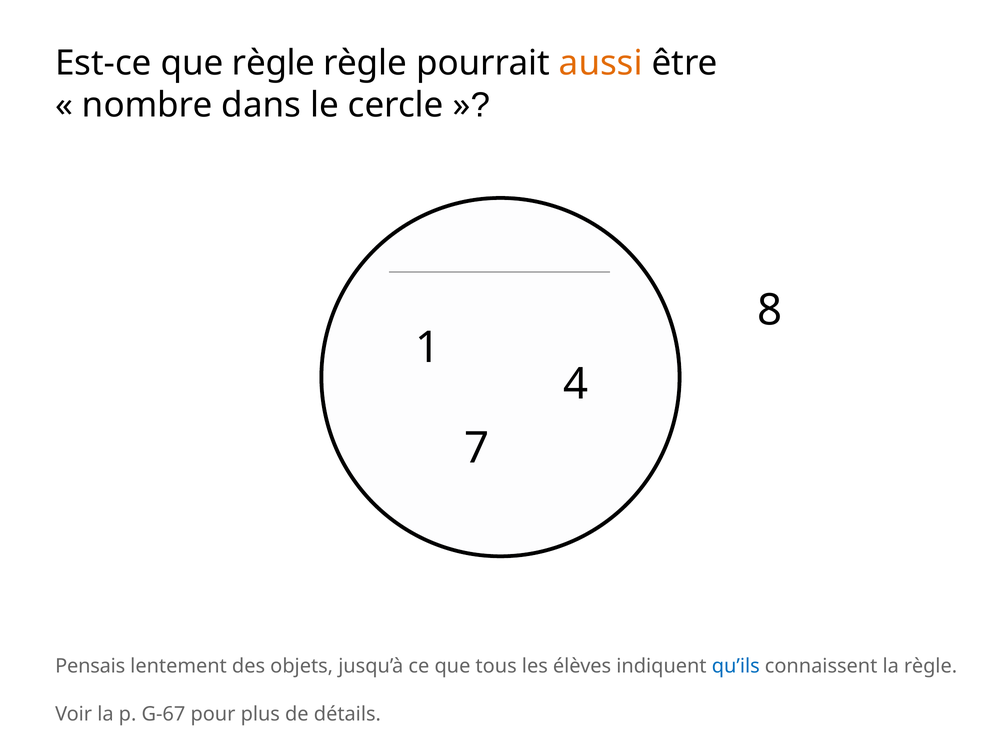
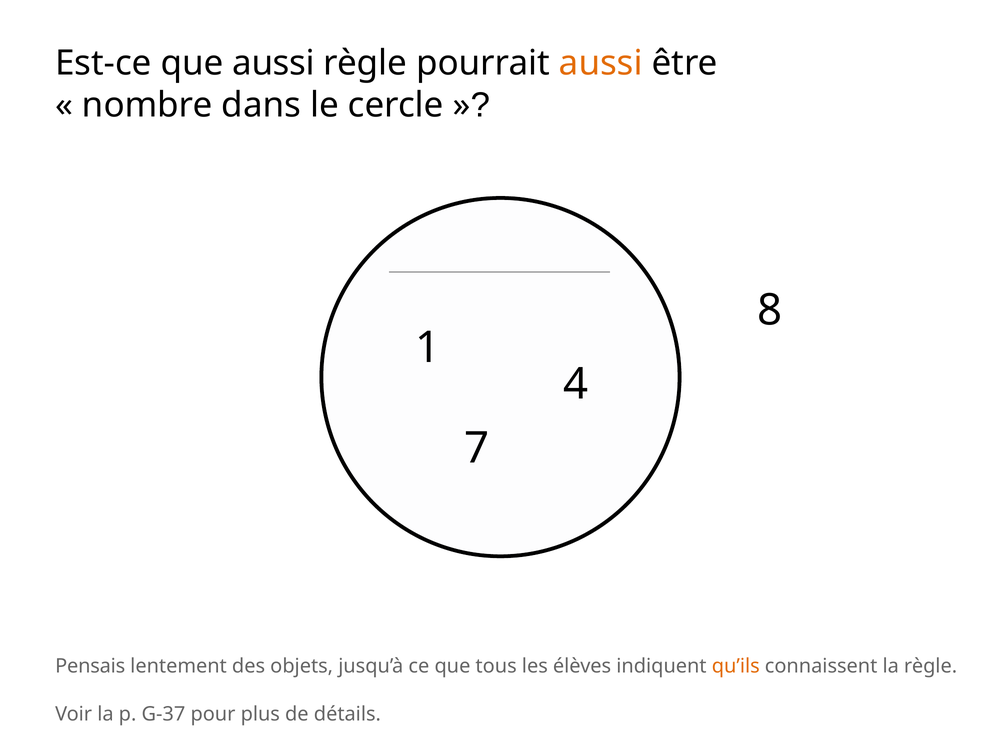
que règle: règle -> aussi (274, 63)
qu’ils colour: blue -> orange (736, 666)
G-67: G-67 -> G-37 (163, 714)
